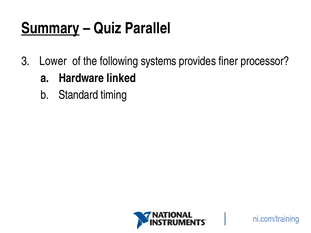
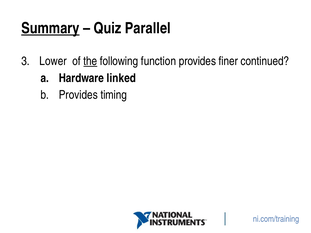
the underline: none -> present (90, 61)
systems: systems -> function (158, 61)
processor: processor -> continued (265, 61)
Standard: Standard -> Provides (78, 95)
